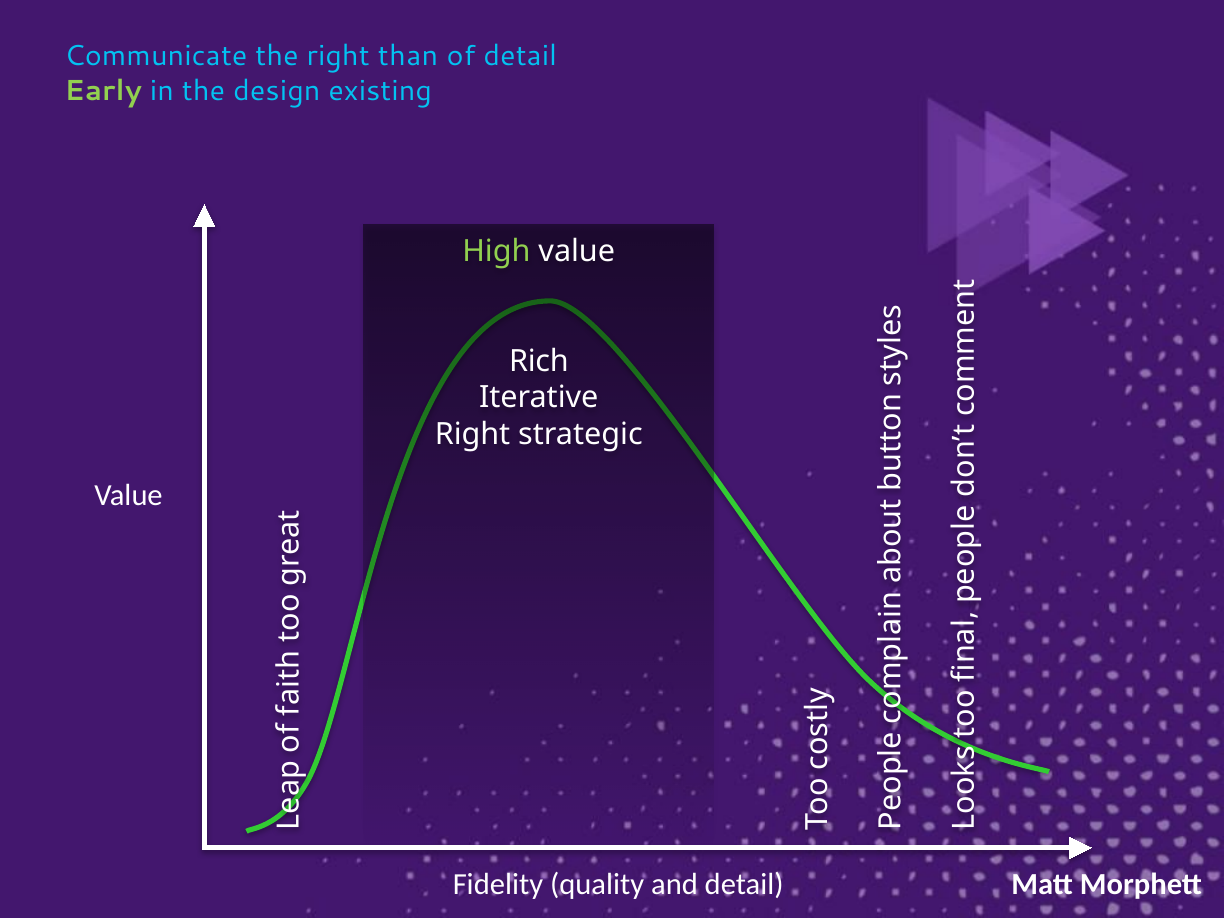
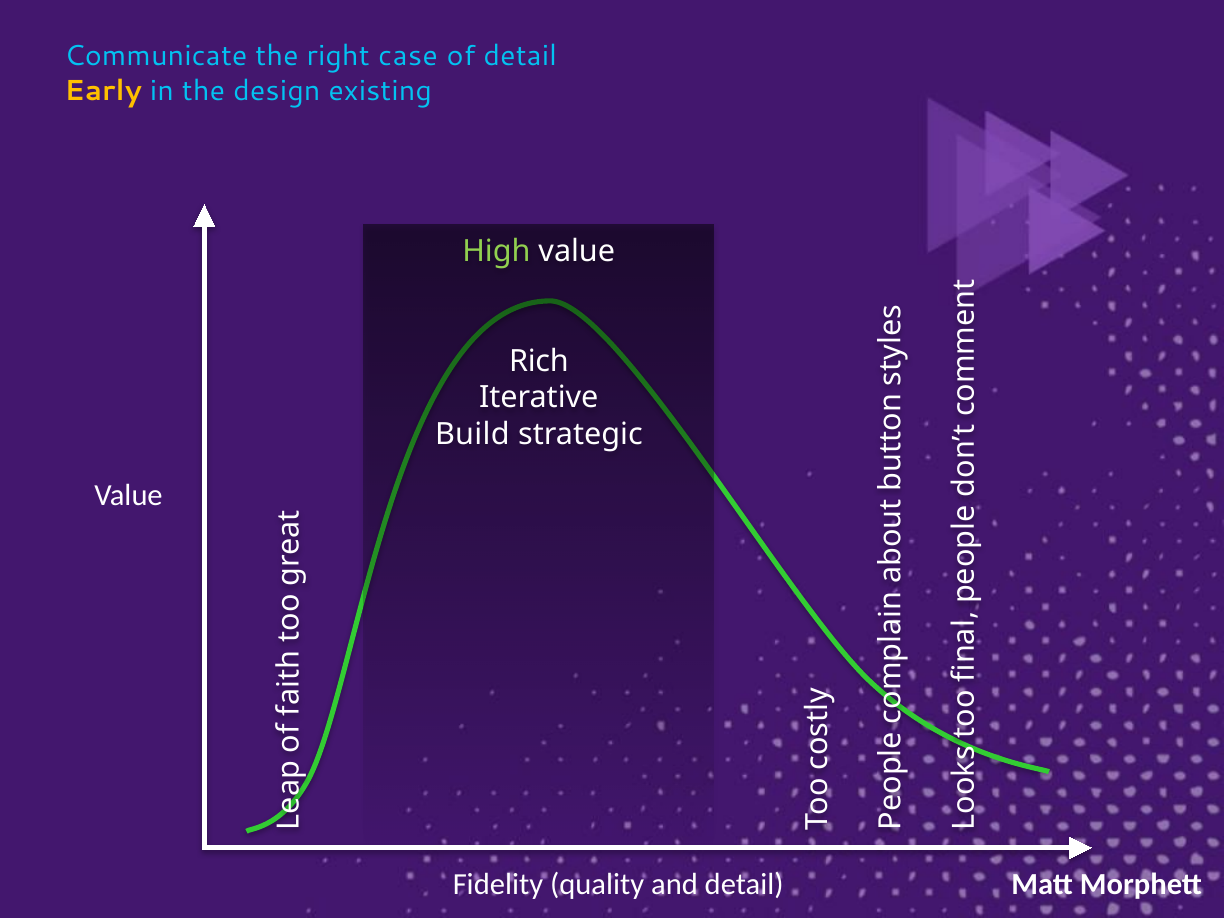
than: than -> case (408, 56)
Early colour: light green -> yellow (103, 91)
Right: Right -> Build (472, 435)
